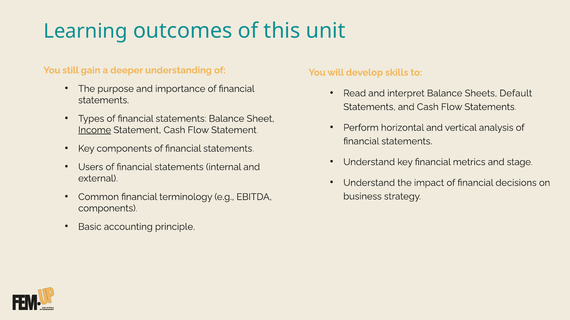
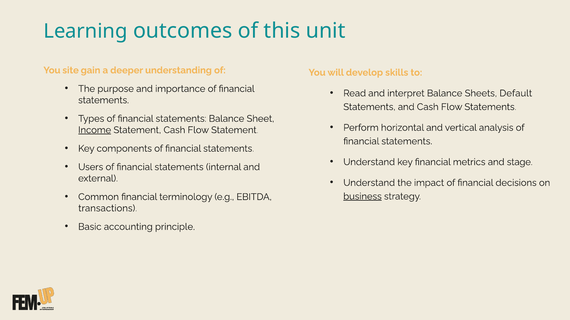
still: still -> site (71, 70)
business underline: none -> present (363, 197)
components: components -> transactions (108, 209)
